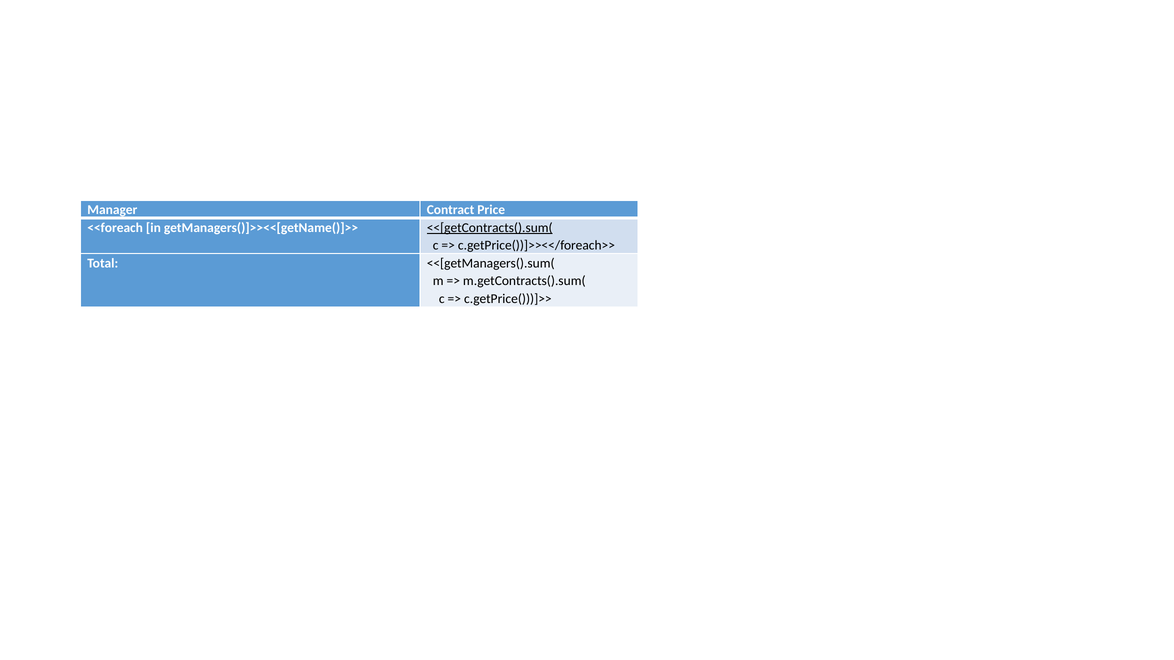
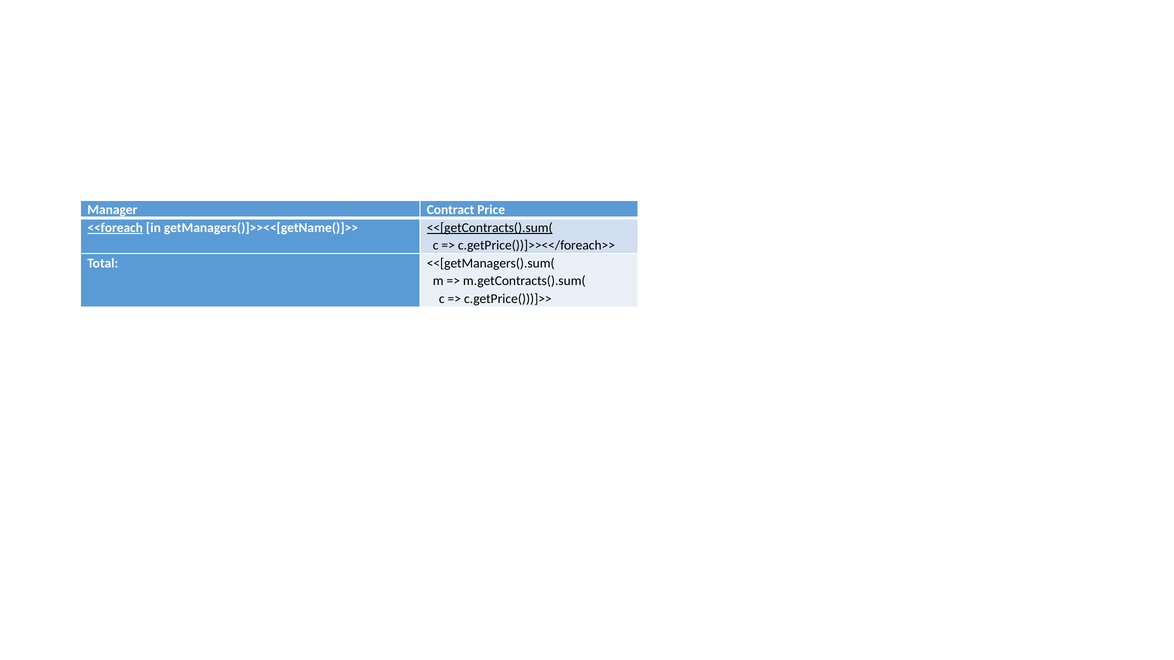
<<foreach underline: none -> present (115, 228)
